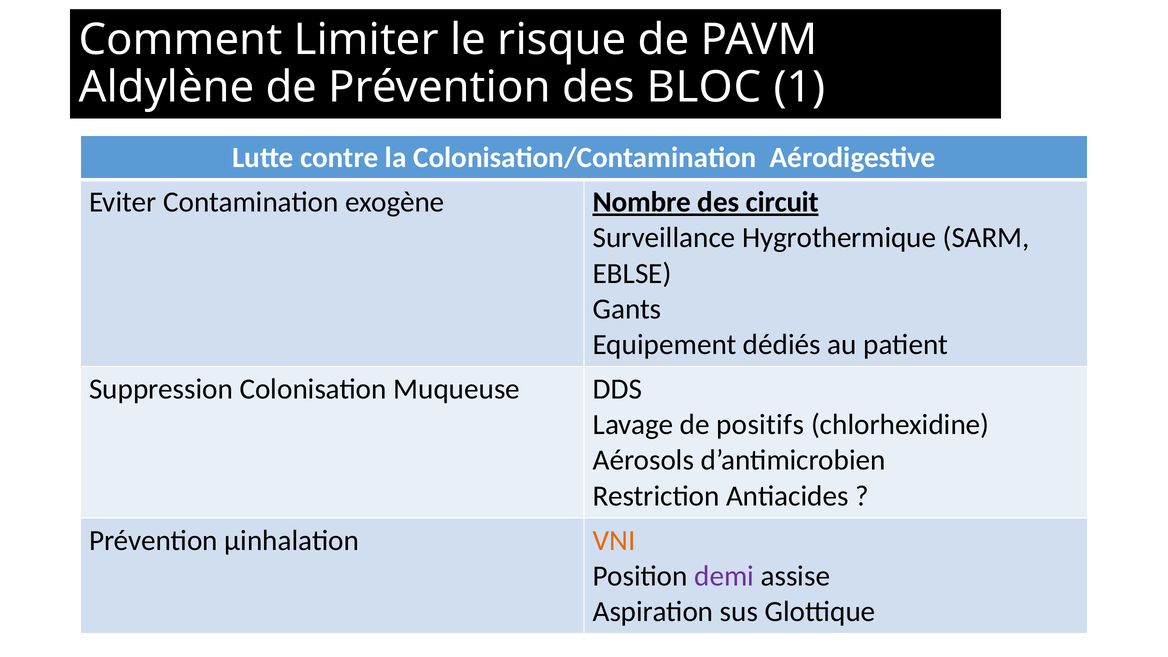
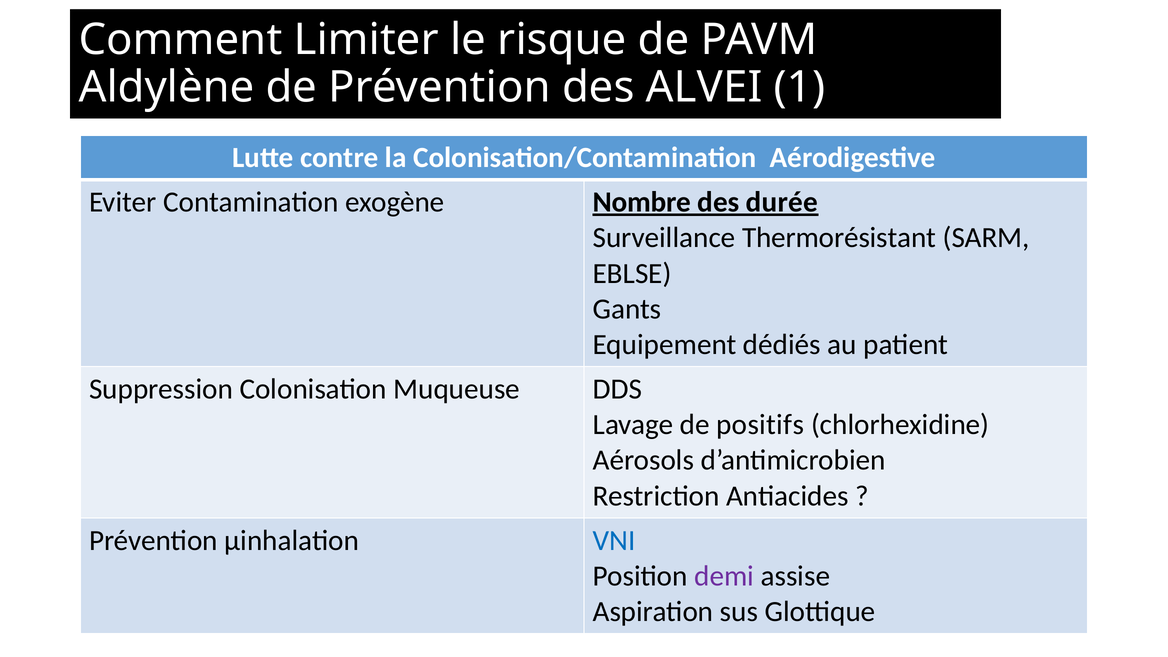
BLOC: BLOC -> ALVEI (704, 87)
circuit: circuit -> durée (782, 202)
Hygrothermique: Hygrothermique -> Thermorésistant (839, 238)
VNI colour: orange -> blue (614, 540)
